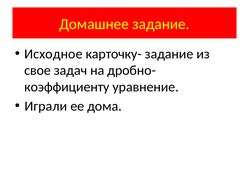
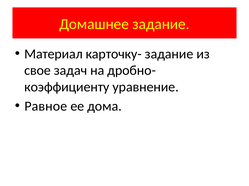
Исходное: Исходное -> Материал (54, 54)
Играли: Играли -> Равное (46, 107)
